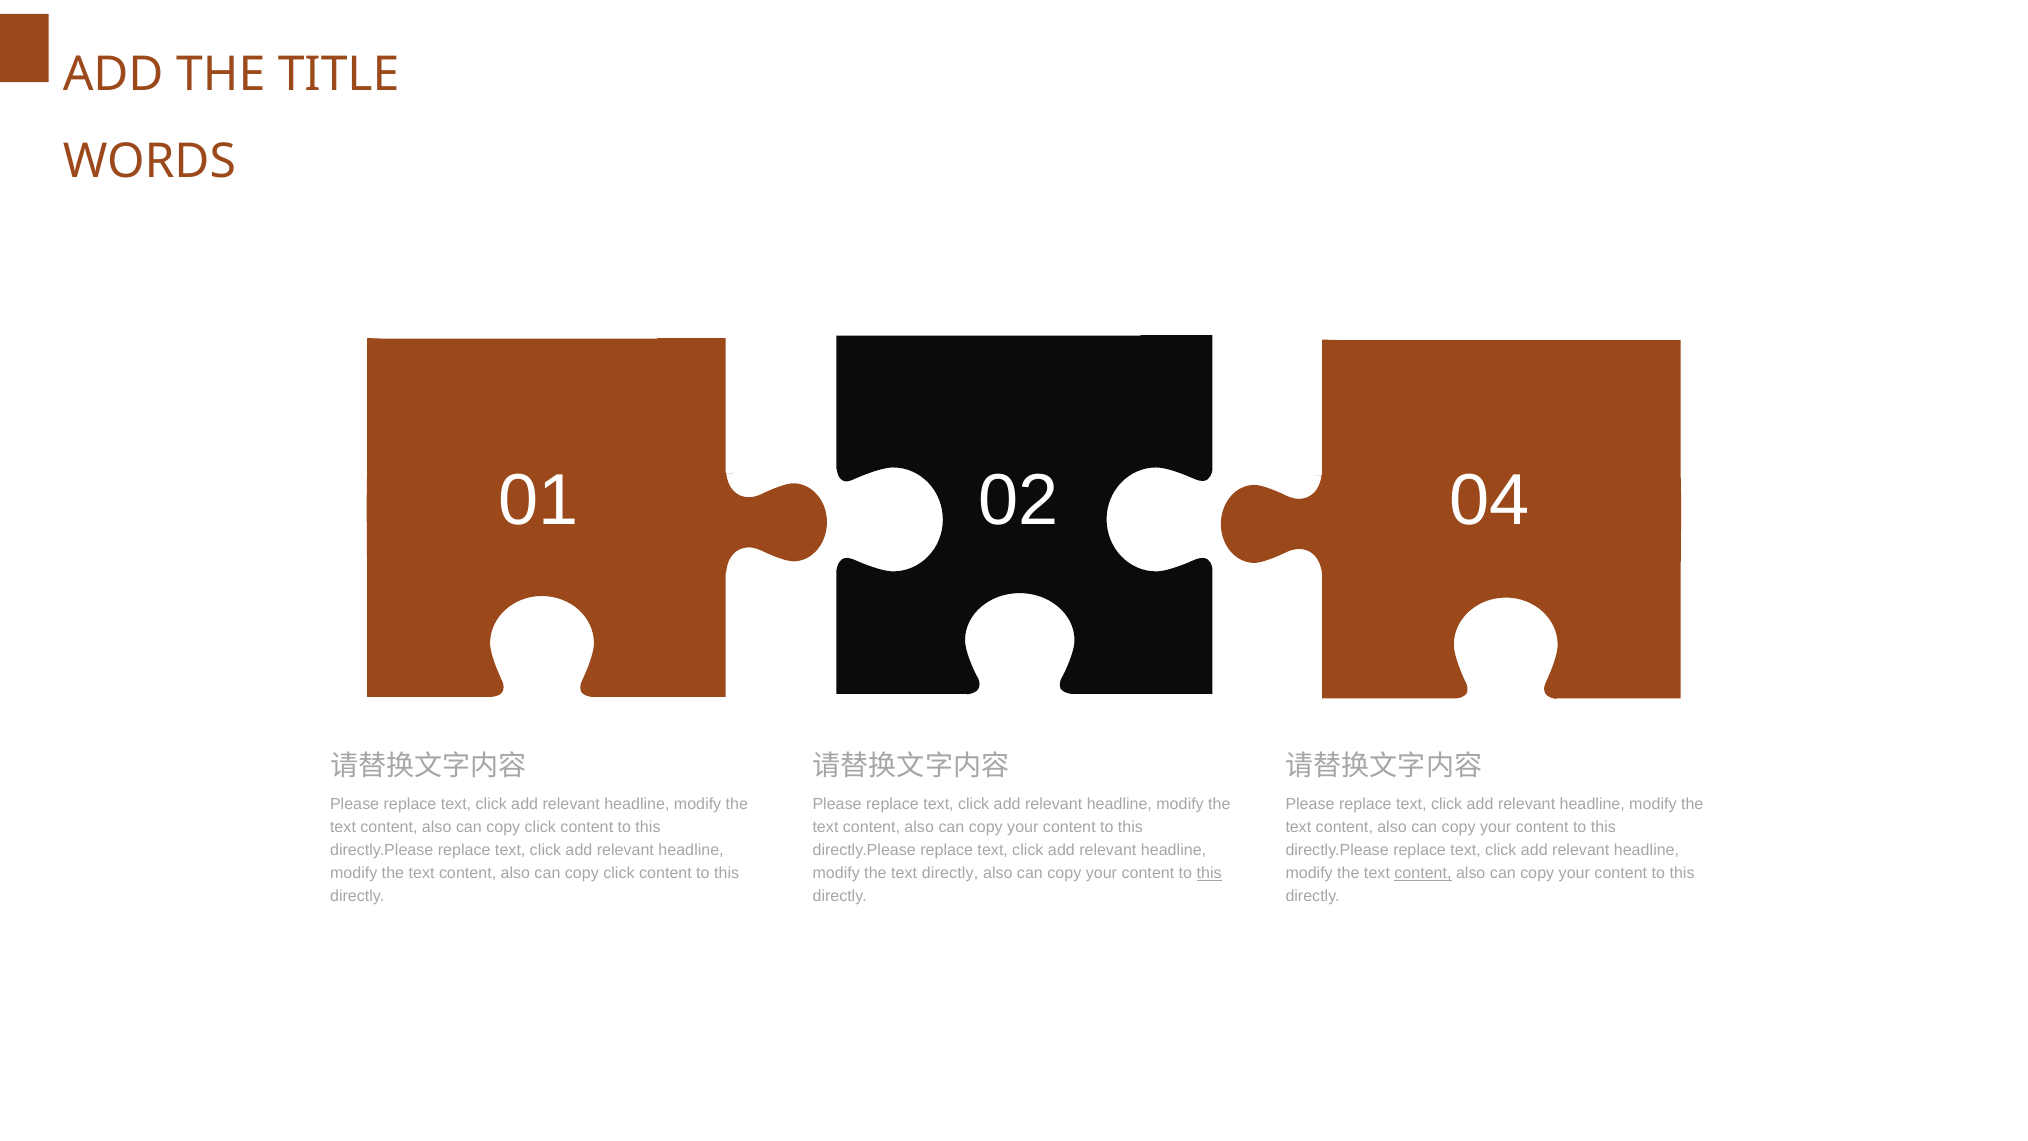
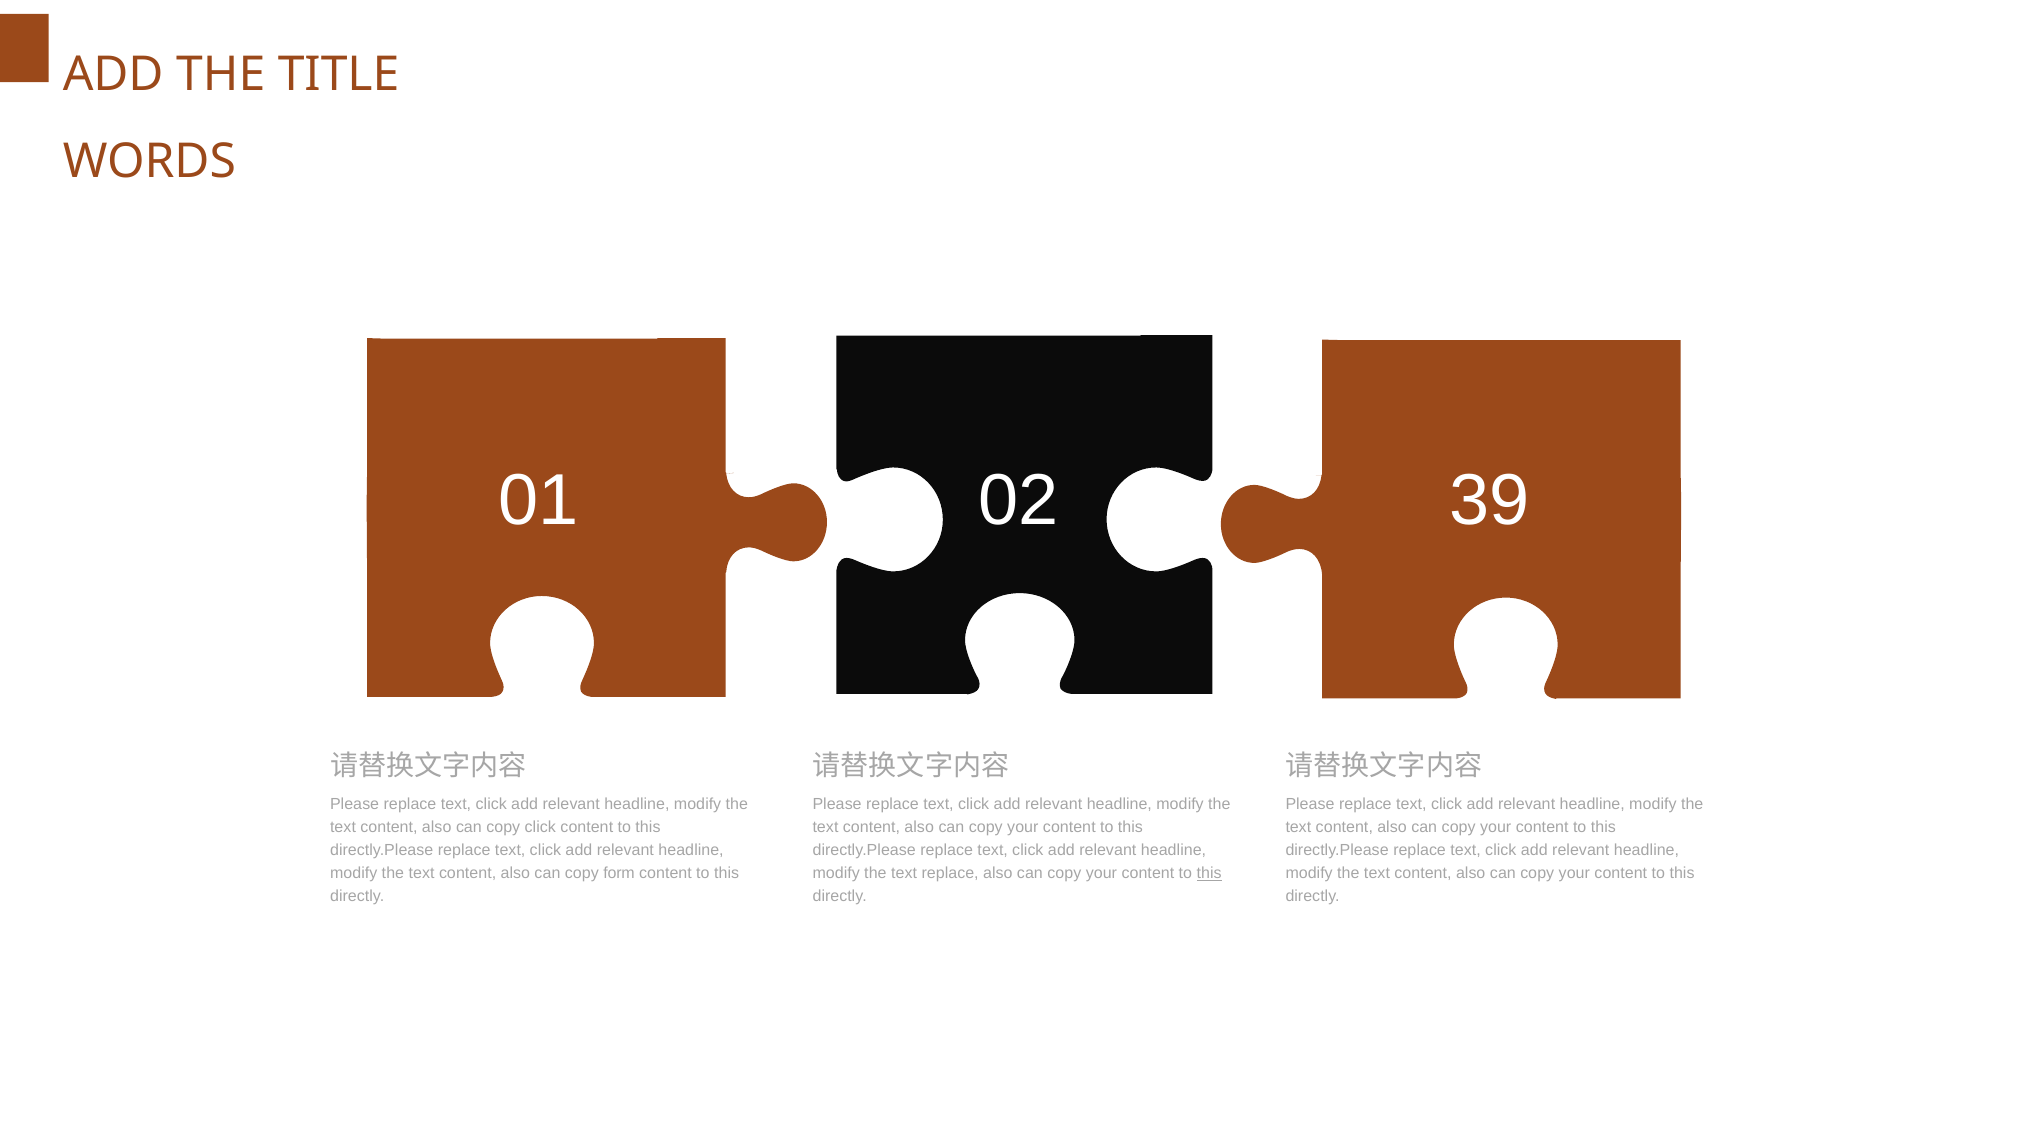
04: 04 -> 39 (1489, 501)
click: click -> form (619, 873)
text directly: directly -> replace (950, 873)
content underline: present -> none (1423, 873)
